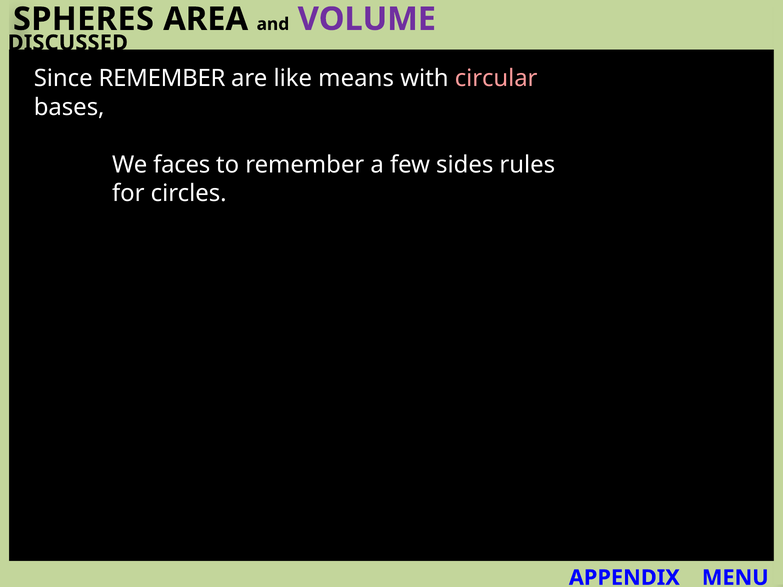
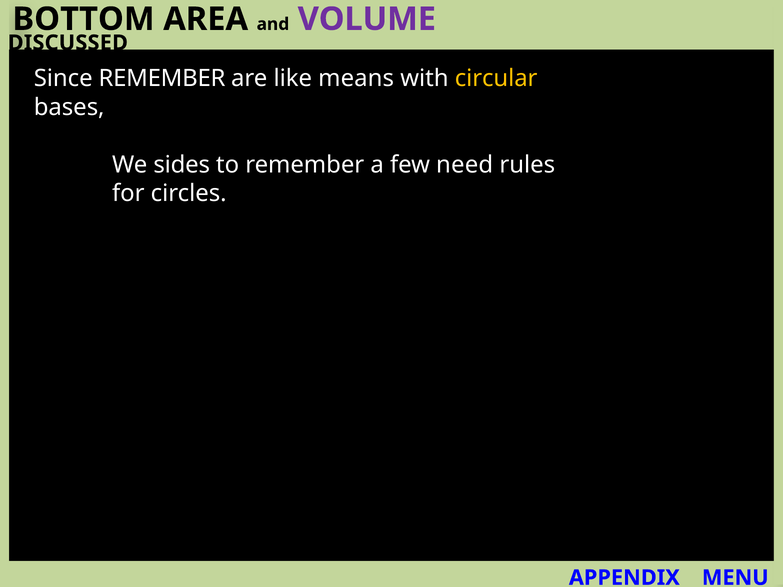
SPHERES: SPHERES -> BOTTOM (84, 19)
circular colour: pink -> yellow (496, 79)
faces: faces -> sides (182, 165)
sides: sides -> need (465, 165)
